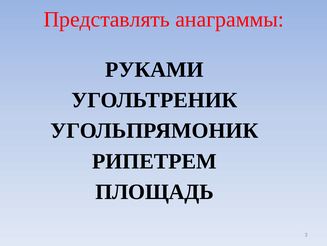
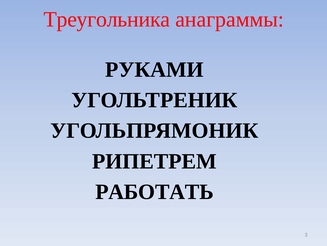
Представлять: Представлять -> Треугольника (107, 19)
ПЛОЩАДЬ: ПЛОЩАДЬ -> РАБОТАТЬ (154, 191)
